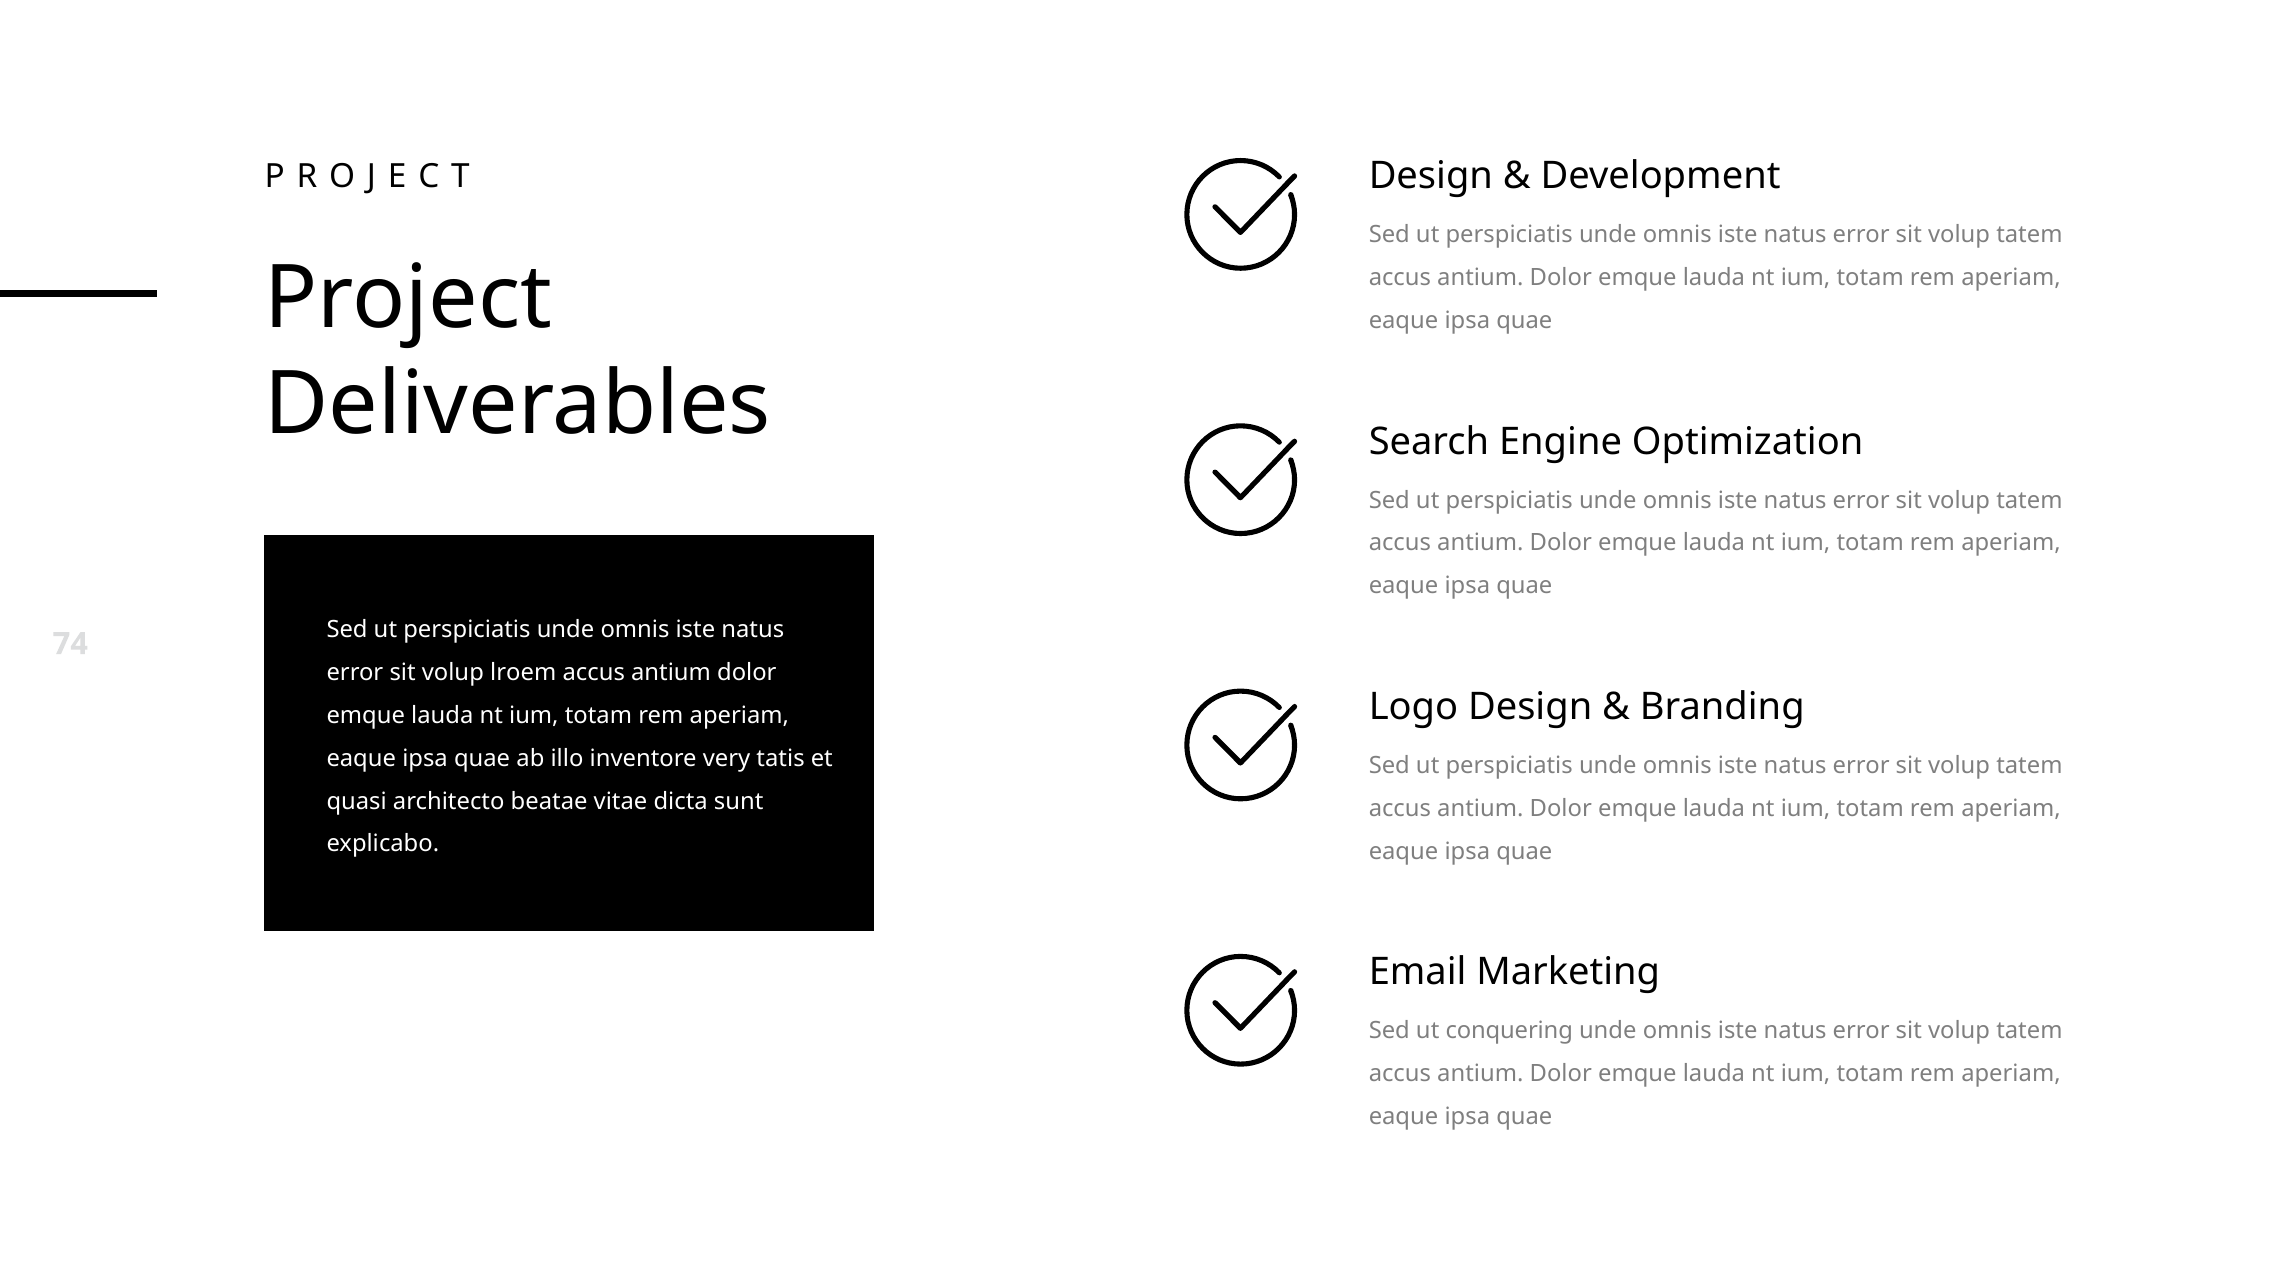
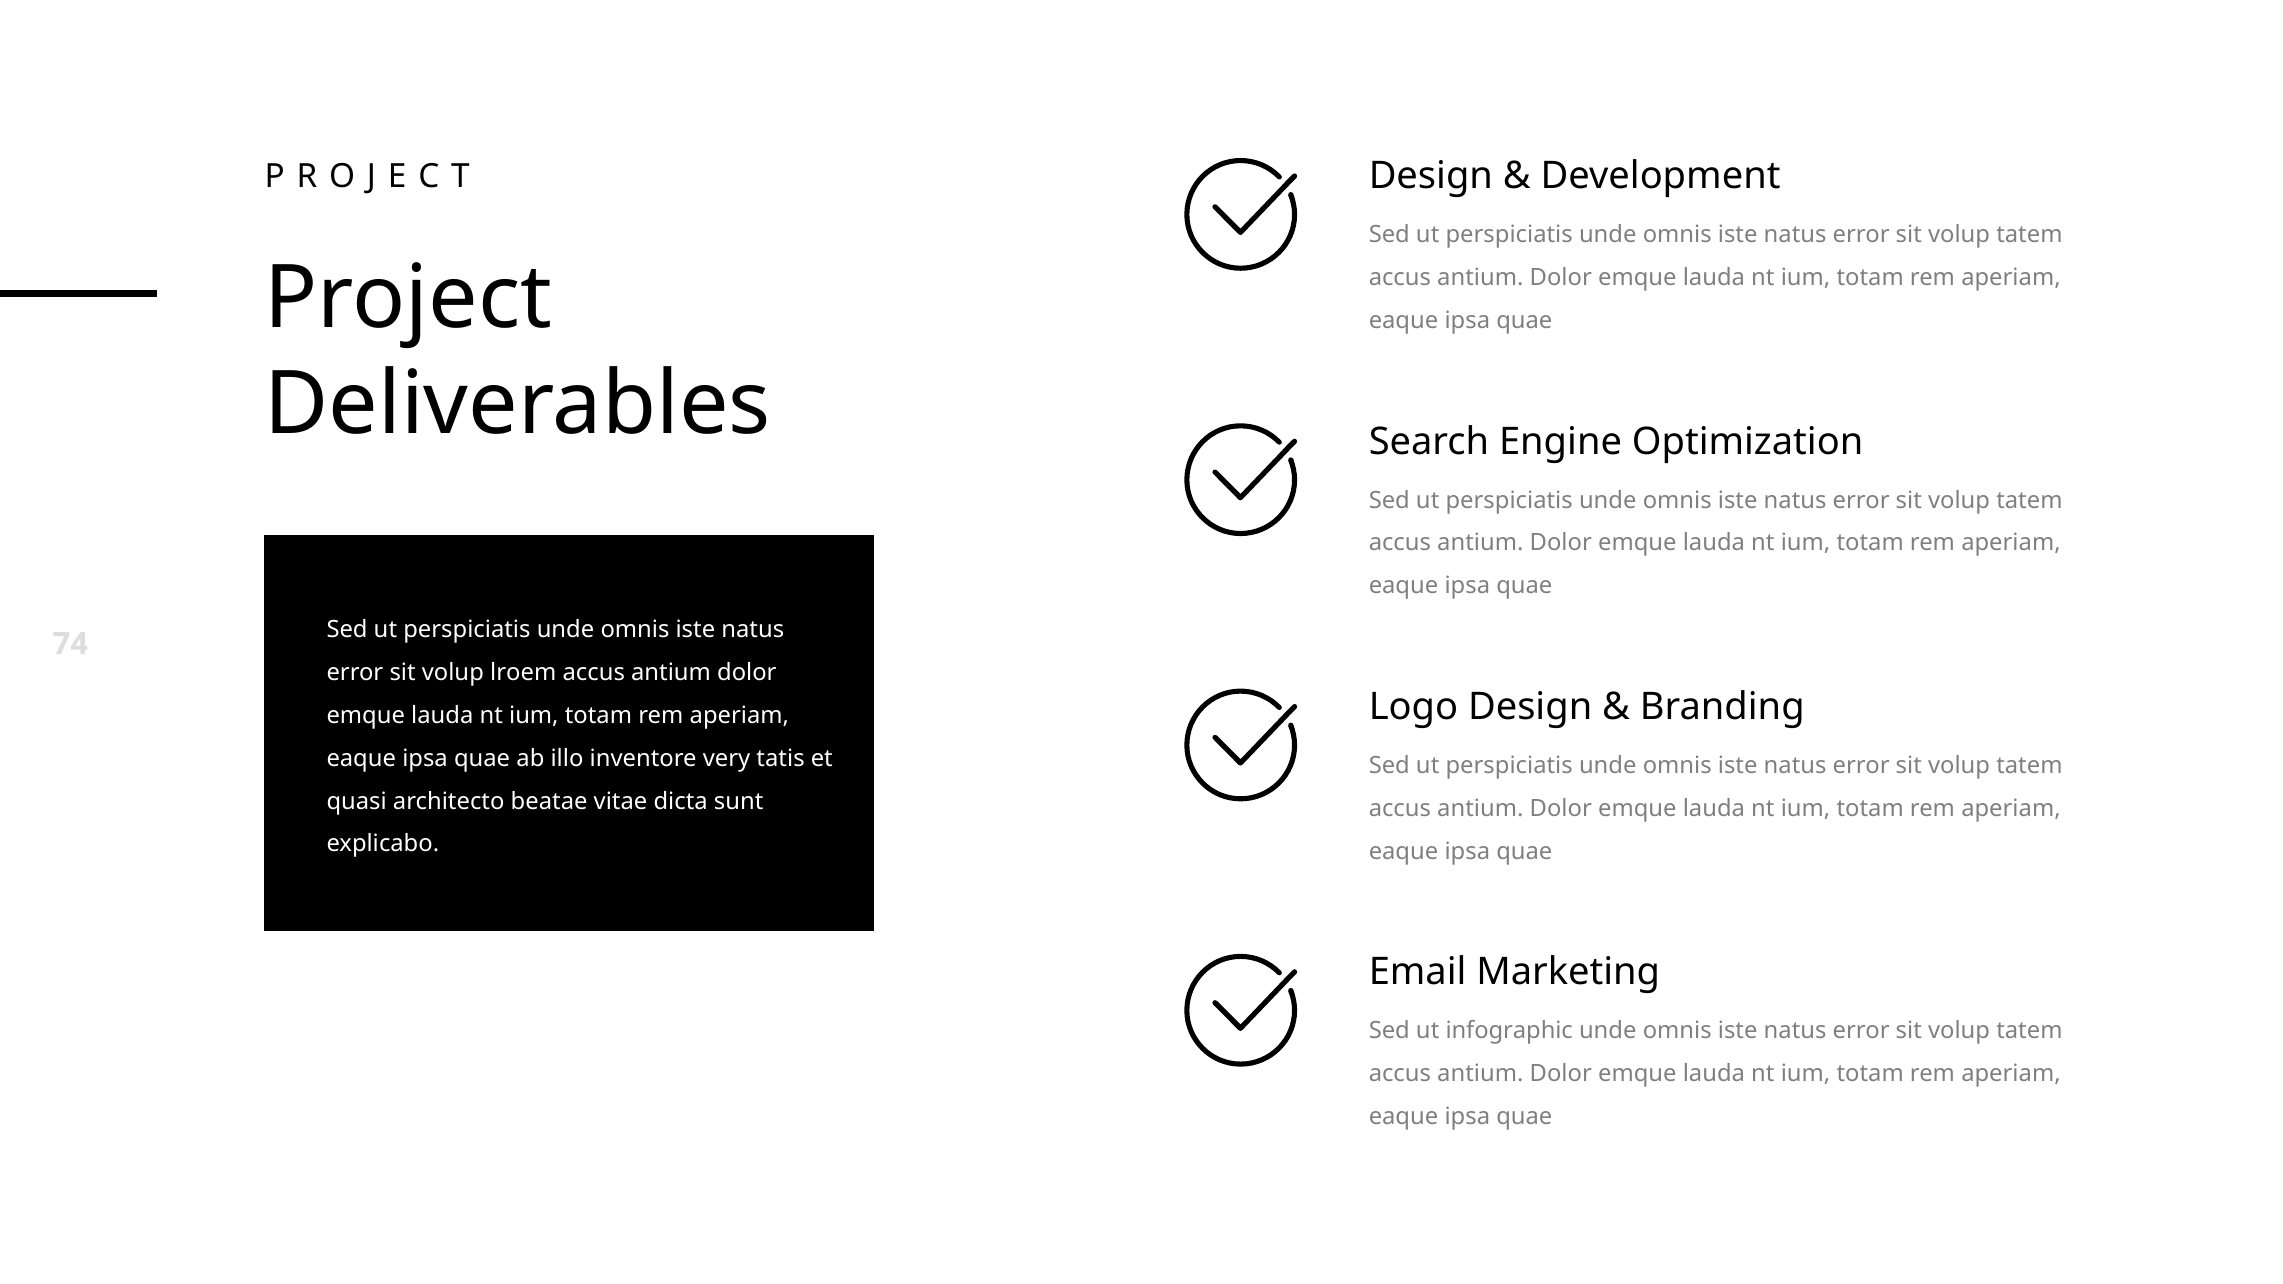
conquering: conquering -> infographic (1509, 1031)
